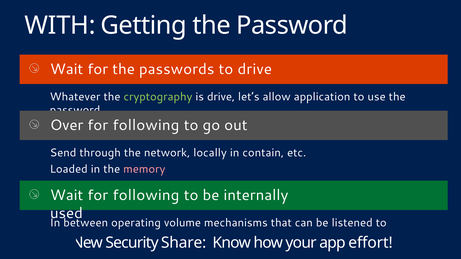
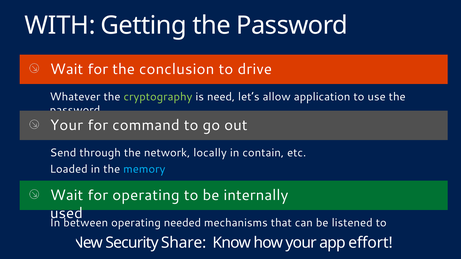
passwords: passwords -> conclusion (177, 69)
is drive: drive -> need (221, 97)
Over: Over -> Your (67, 125)
following: following -> command (146, 125)
memory colour: pink -> light blue (144, 169)
Wait for following: following -> operating (146, 195)
volume: volume -> needed (182, 223)
